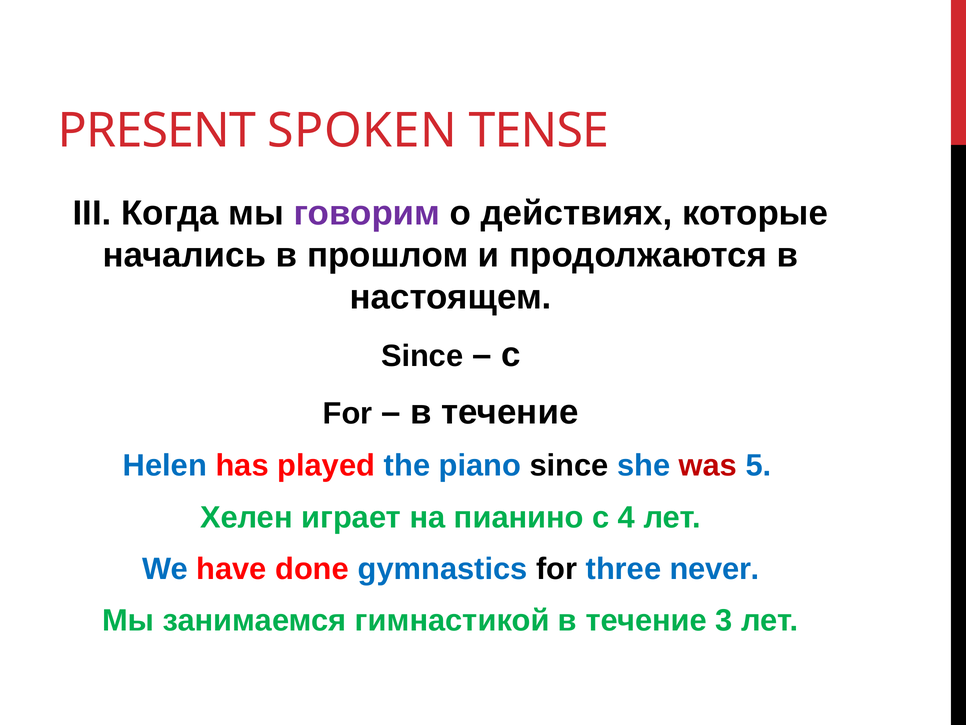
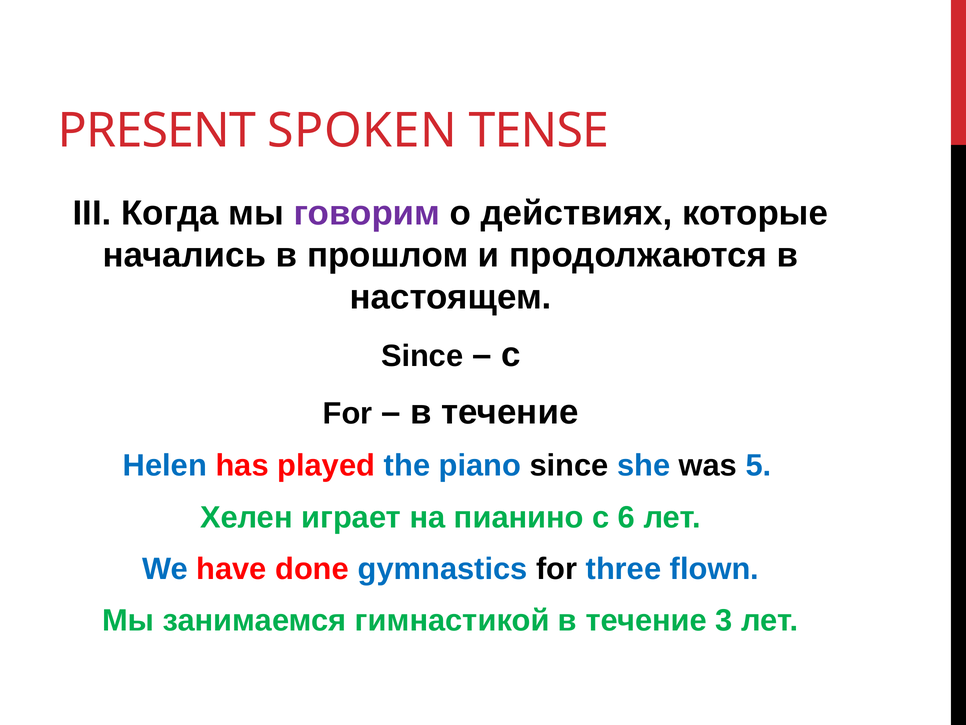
was colour: red -> black (708, 465)
4: 4 -> 6 (627, 517)
never: never -> flown (714, 568)
